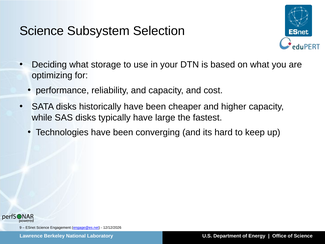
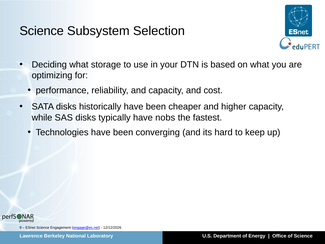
large: large -> nobs (165, 117)
